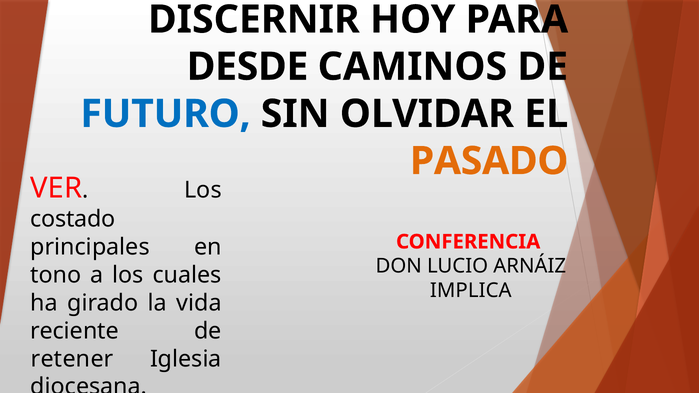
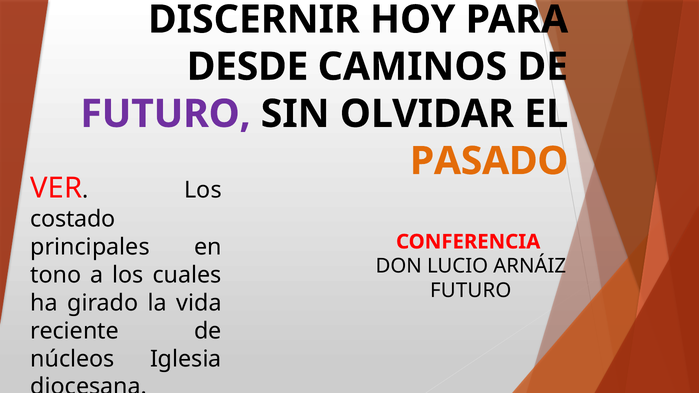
FUTURO colour: blue -> purple (166, 114)
IMPLICA: IMPLICA -> FUTURO (471, 291)
retener: retener -> núcleos (72, 359)
